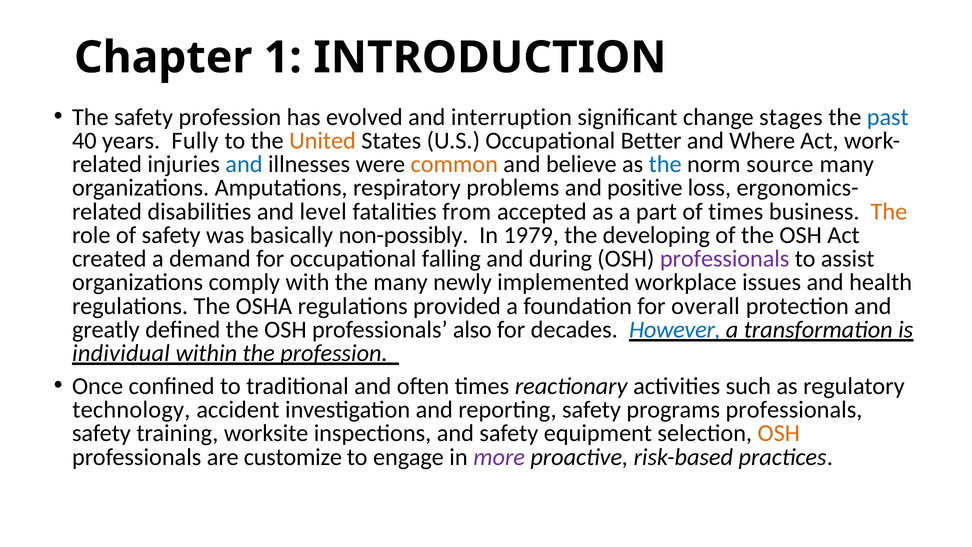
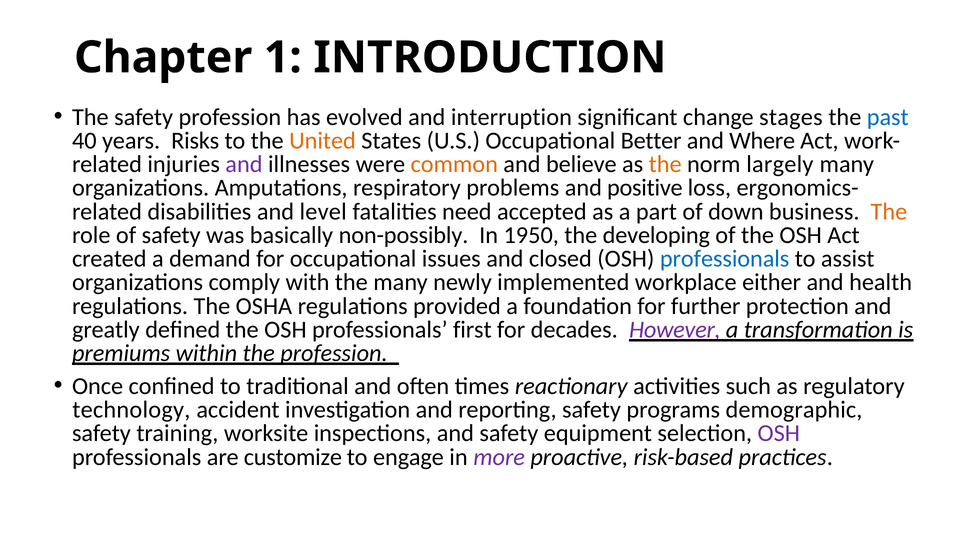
Fully: Fully -> Risks (195, 141)
and colour: blue -> purple (244, 164)
the colour: blue -> orange (665, 164)
source: source -> largely (780, 164)
from: from -> need (467, 211)
of times: times -> down (736, 211)
1979: 1979 -> 1950 (531, 235)
falling: falling -> issues (451, 259)
during: during -> closed (560, 259)
professionals colour: purple -> blue (725, 259)
issues: issues -> either (772, 282)
overall: overall -> further (706, 306)
also: also -> first (472, 330)
However colour: blue -> purple (675, 330)
individual: individual -> premiums (121, 353)
programs professionals: professionals -> demographic (794, 410)
OSH colour: orange -> purple (779, 433)
